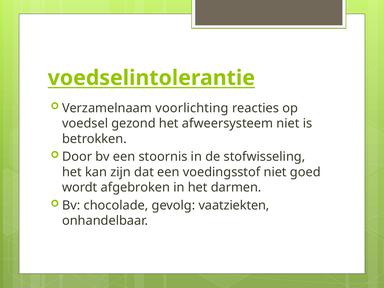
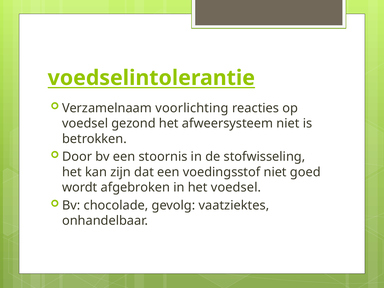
het darmen: darmen -> voedsel (236, 187)
vaatziekten: vaatziekten -> vaatziektes (234, 205)
